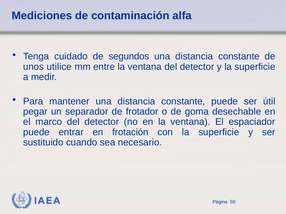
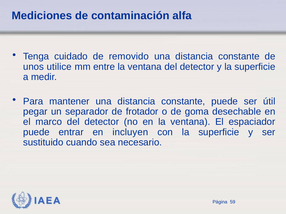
segundos: segundos -> removido (129, 57)
frotación: frotación -> incluyen (130, 132)
